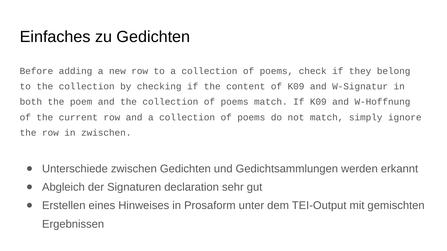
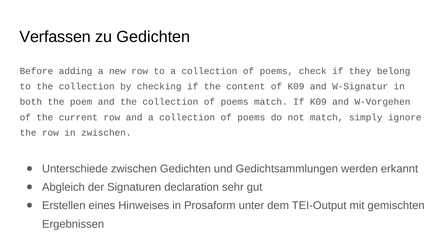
Einfaches: Einfaches -> Verfassen (55, 37)
W-Hoffnung: W-Hoffnung -> W-Vorgehen (382, 102)
